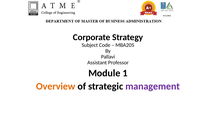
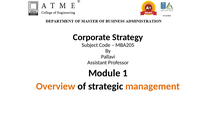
management colour: purple -> orange (153, 86)
